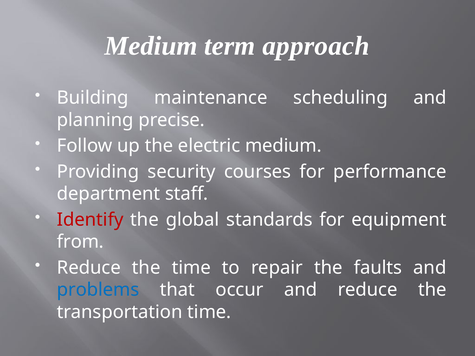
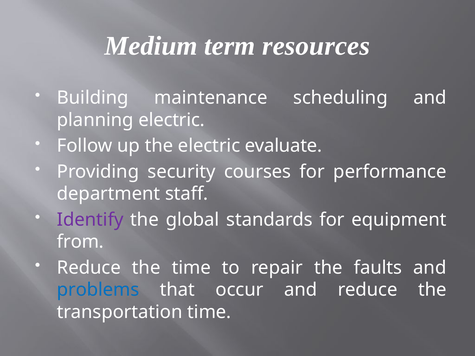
approach: approach -> resources (316, 46)
planning precise: precise -> electric (172, 120)
electric medium: medium -> evaluate (283, 146)
Identify colour: red -> purple (90, 220)
